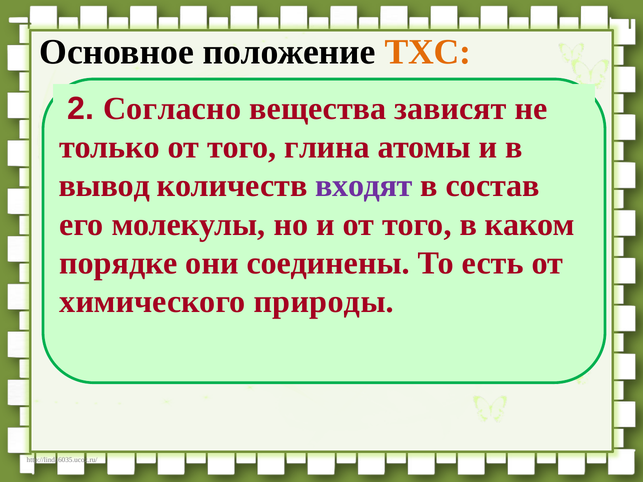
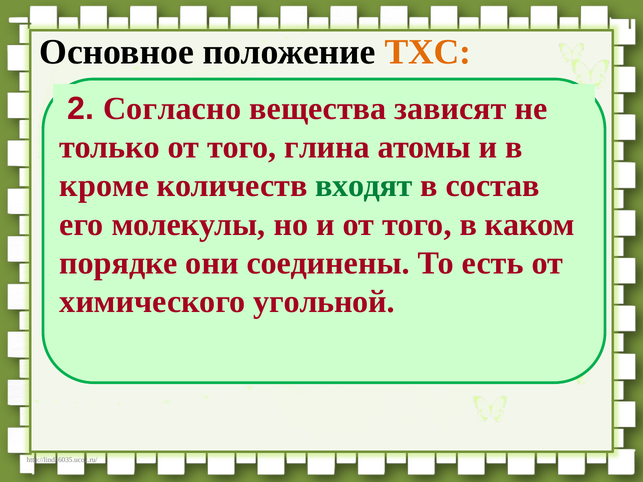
вывод: вывод -> кроме (104, 186)
входят colour: purple -> green (364, 186)
природы: природы -> угольной (324, 302)
